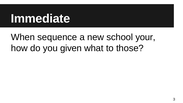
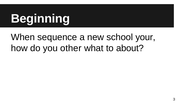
Immediate: Immediate -> Beginning (40, 19)
given: given -> other (71, 48)
those: those -> about (130, 48)
